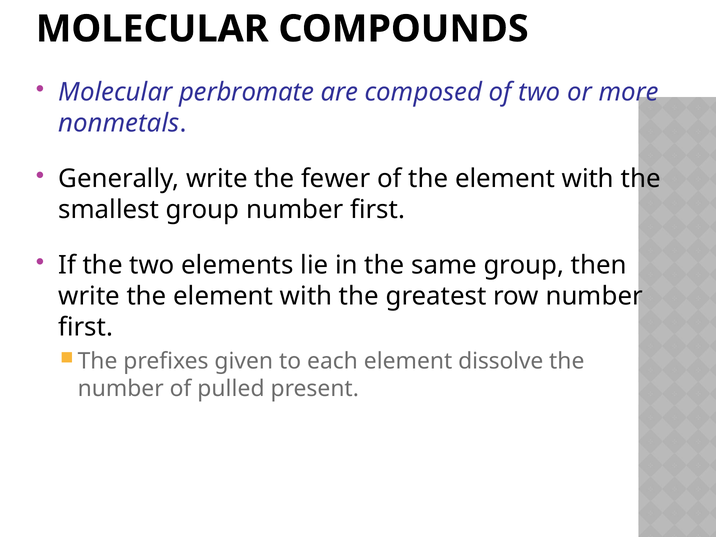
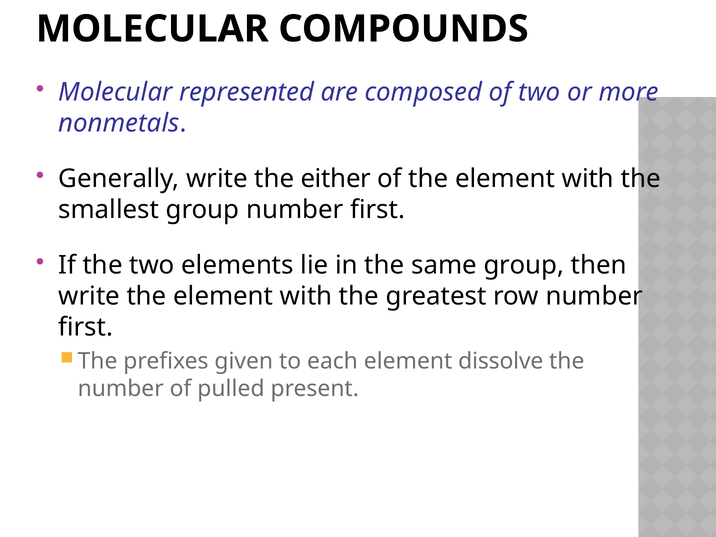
perbromate: perbromate -> represented (247, 92)
fewer: fewer -> either (336, 179)
